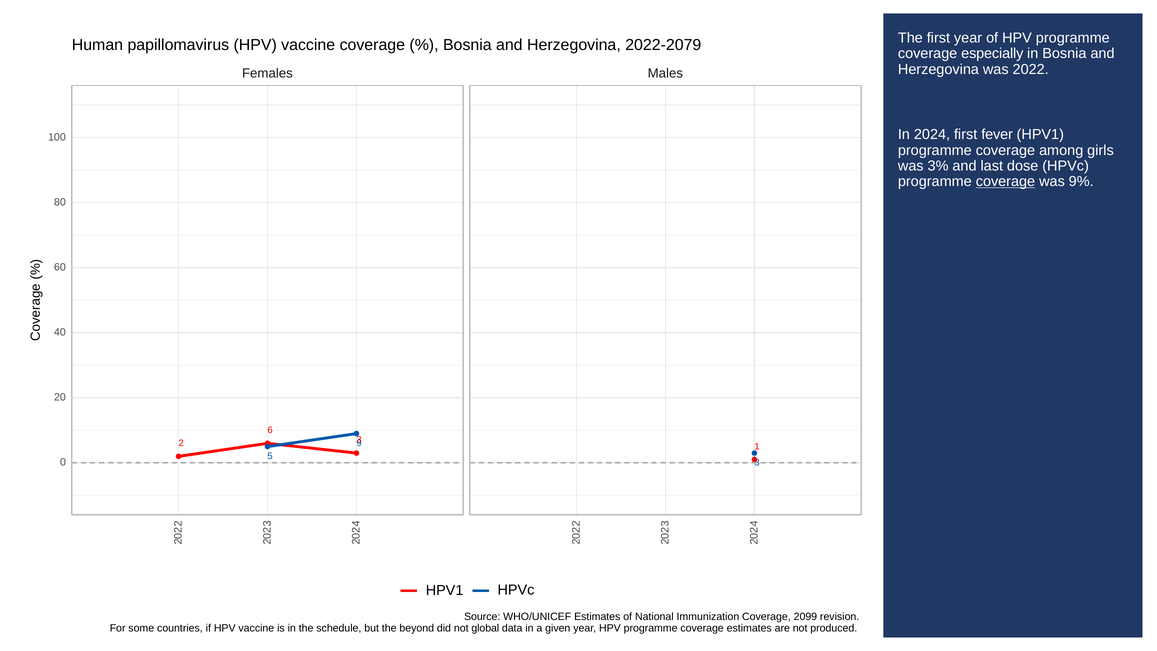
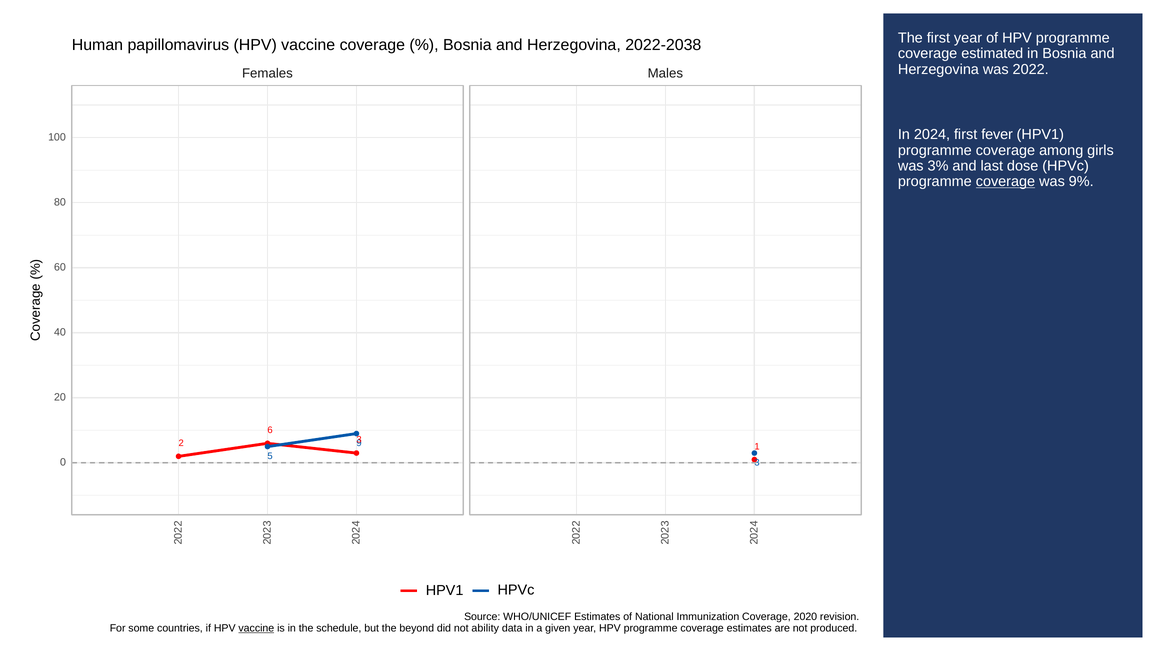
2022-2079: 2022-2079 -> 2022-2038 (663, 45)
especially: especially -> estimated (992, 54)
2099: 2099 -> 2020 (805, 617)
vaccine underline: none -> present (256, 628)
global: global -> ability (485, 628)
